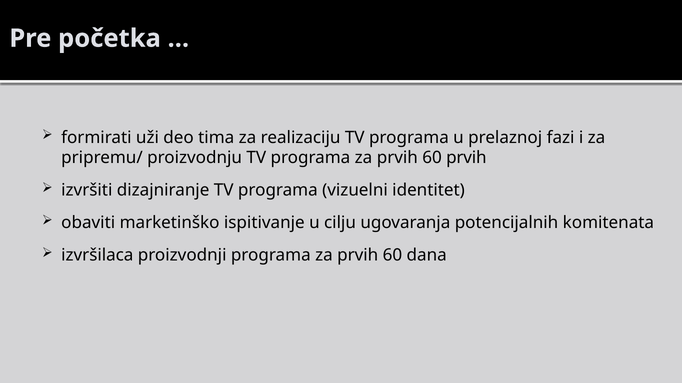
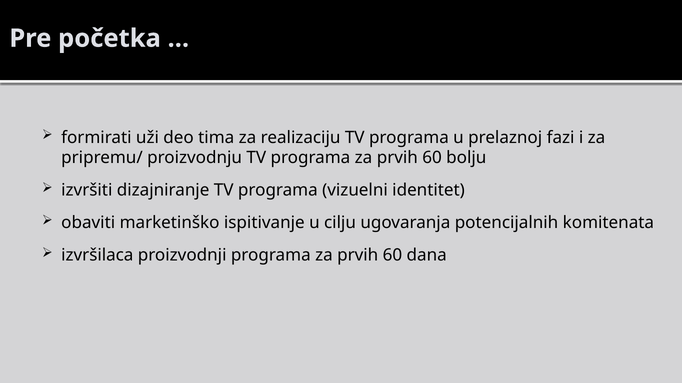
60 prvih: prvih -> bolju (466, 158)
